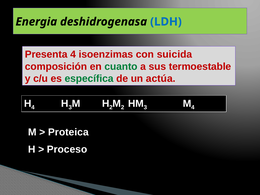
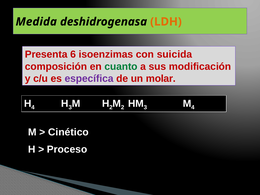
Energia: Energia -> Medida (36, 22)
LDH colour: blue -> orange (166, 22)
Presenta 4: 4 -> 6 (73, 54)
termoestable: termoestable -> modificación (200, 66)
específica colour: green -> purple (89, 79)
actúa: actúa -> molar (161, 79)
Proteica: Proteica -> Cinético (68, 132)
